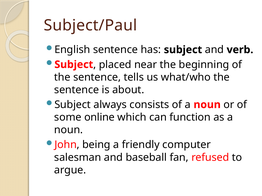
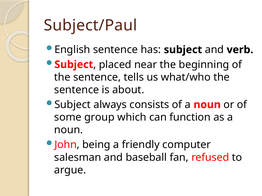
online: online -> group (99, 118)
